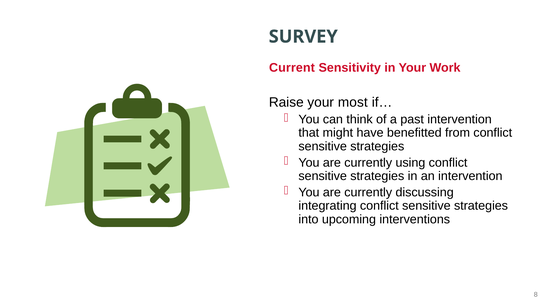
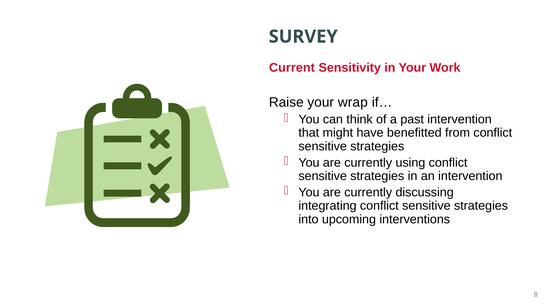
most: most -> wrap (353, 103)
